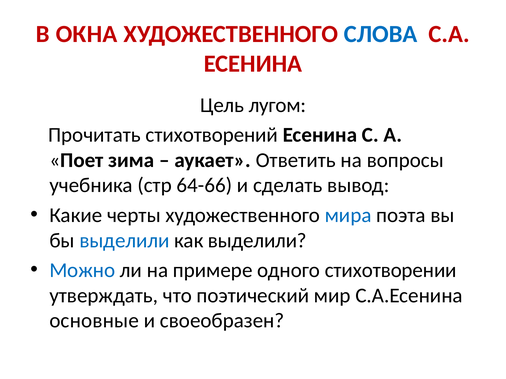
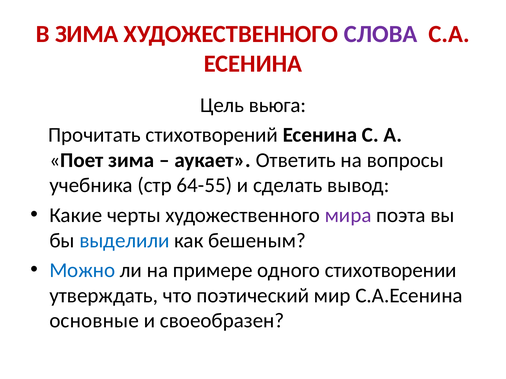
В ОКНА: ОКНА -> ЗИМА (87, 34)
СЛОВА colour: blue -> purple (381, 34)
лугом: лугом -> вьюга (277, 105)
64-66: 64-66 -> 64-55 (204, 186)
мира colour: blue -> purple (348, 215)
как выделили: выделили -> бешеным (257, 241)
